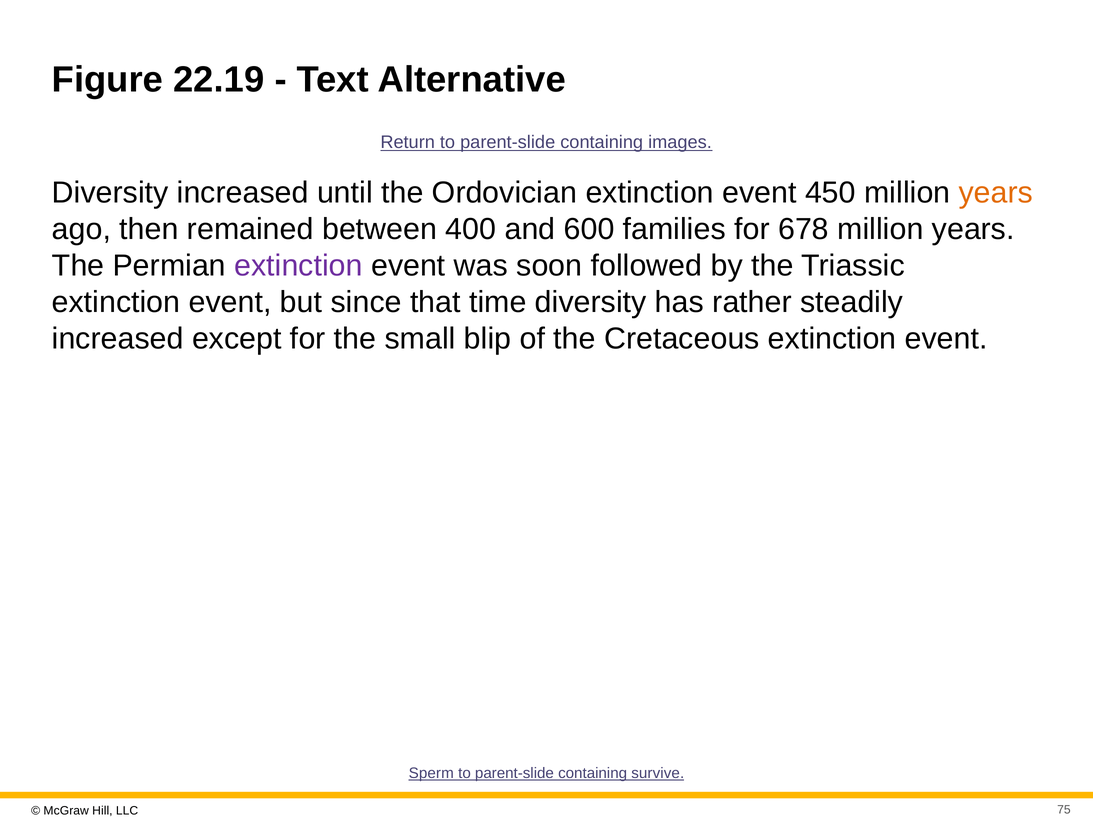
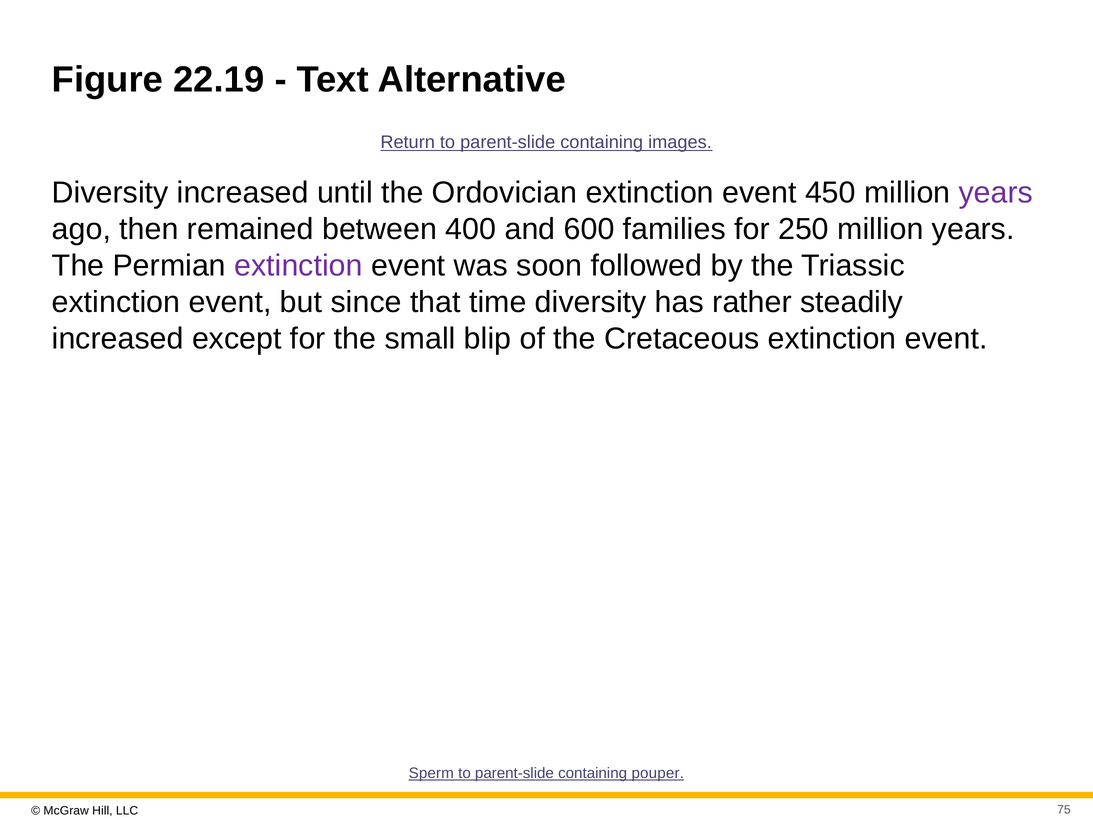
years colour: orange -> purple (996, 193)
678: 678 -> 250 (804, 229)
survive: survive -> pouper (658, 773)
